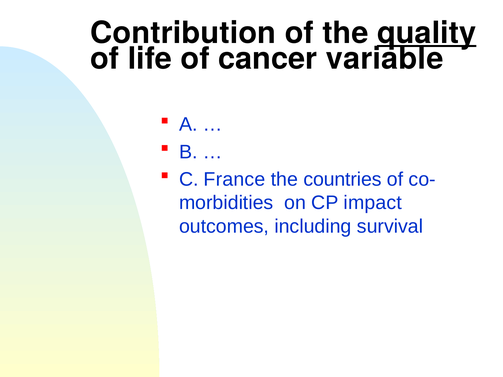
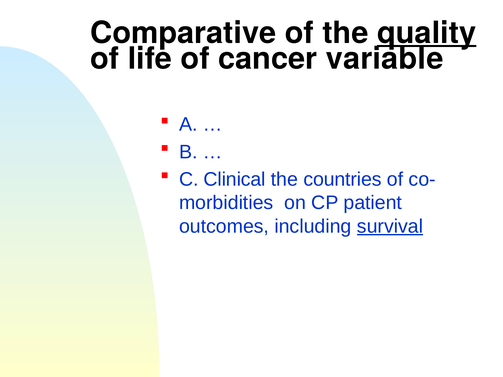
Contribution: Contribution -> Comparative (183, 33)
France: France -> Clinical (235, 179)
impact: impact -> patient (373, 203)
survival underline: none -> present (390, 226)
